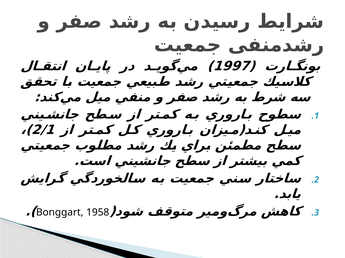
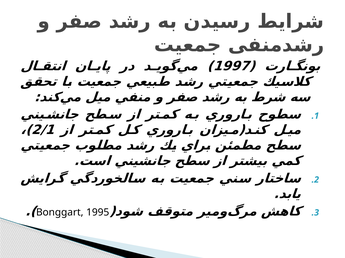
1958: 1958 -> 1995 (98, 213)
